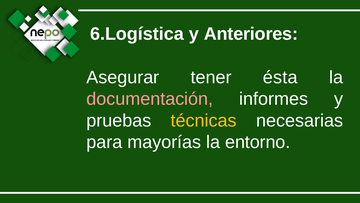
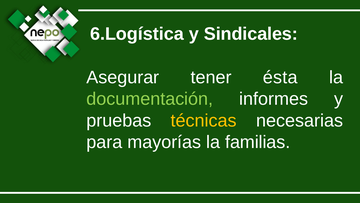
Anteriores: Anteriores -> Sindicales (251, 34)
documentación colour: pink -> light green (150, 99)
entorno: entorno -> familias (258, 142)
